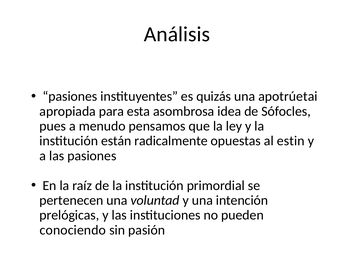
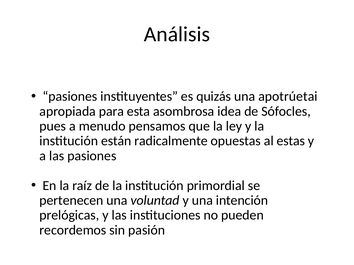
estin: estin -> estas (291, 141)
conociendo: conociendo -> recordemos (73, 230)
